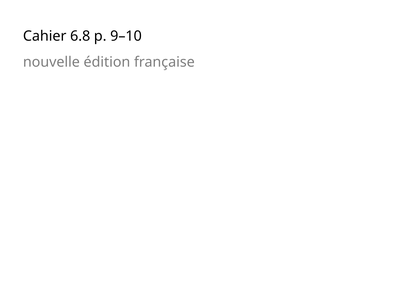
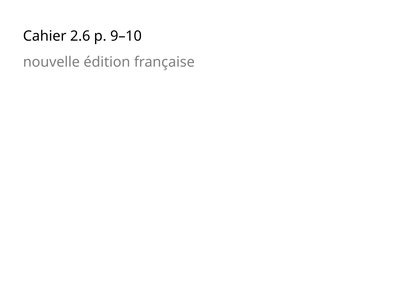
6.8: 6.8 -> 2.6 (80, 36)
